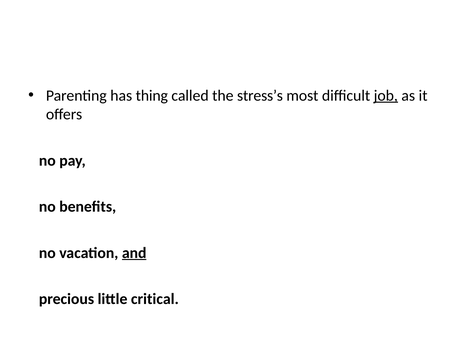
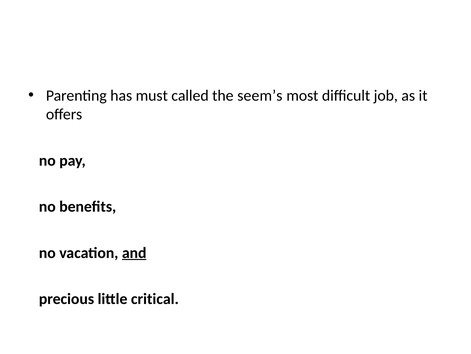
thing: thing -> must (152, 95)
stress’s: stress’s -> seem’s (260, 95)
job underline: present -> none (386, 95)
